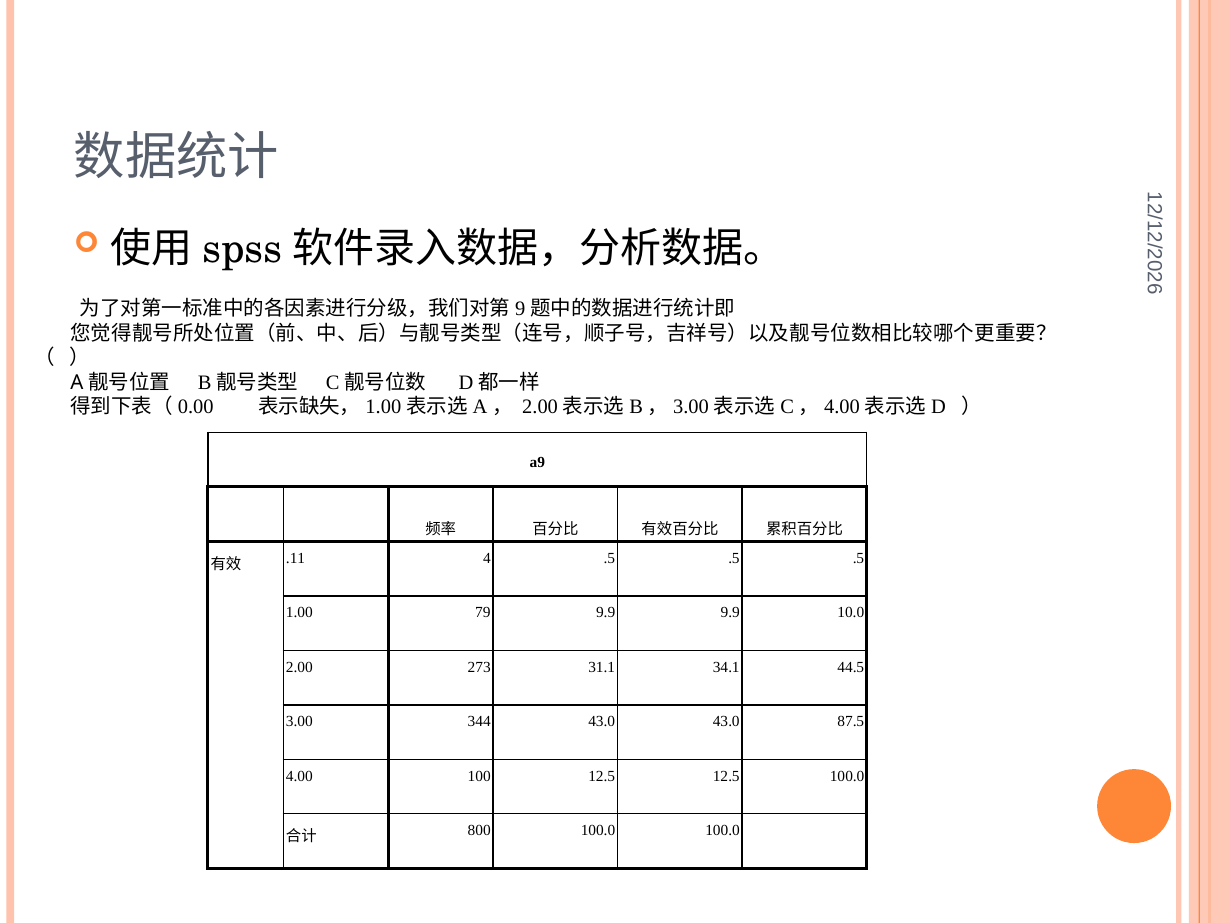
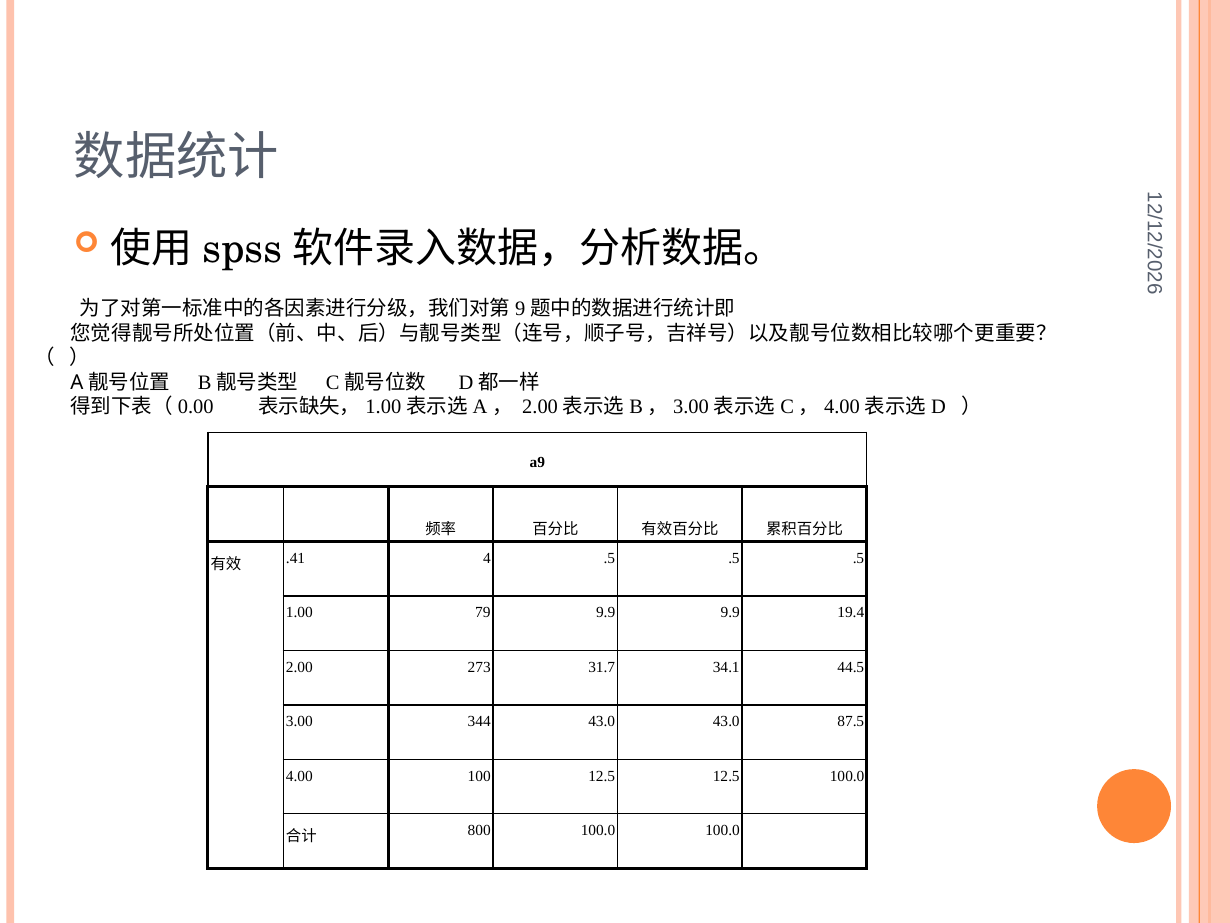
.11: .11 -> .41 (296, 558)
10.0: 10.0 -> 19.4 (851, 612)
31.1: 31.1 -> 31.7 (602, 667)
